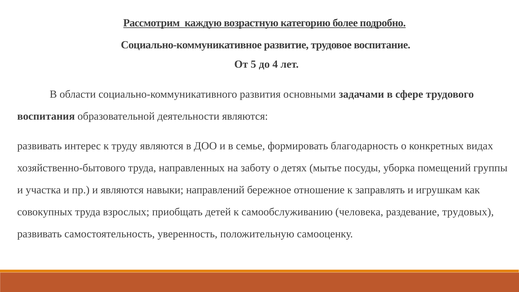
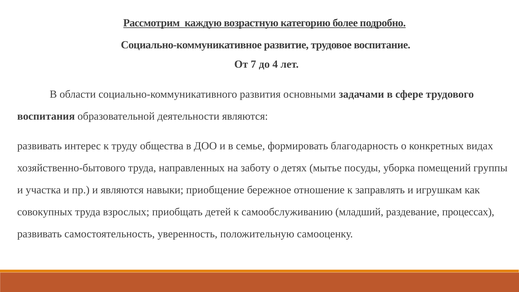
5: 5 -> 7 (253, 64)
труду являются: являются -> общества (162, 146)
направлений: направлений -> приобщение (215, 190)
человека: человека -> младший (359, 212)
трудовых: трудовых -> процессах (468, 212)
